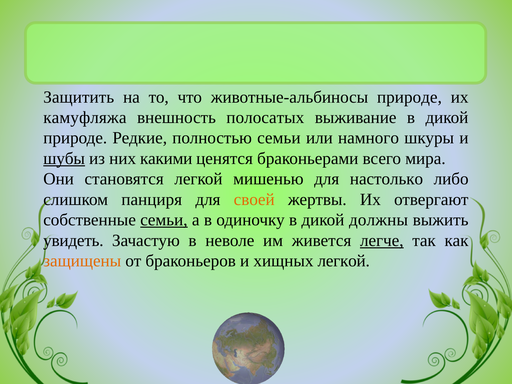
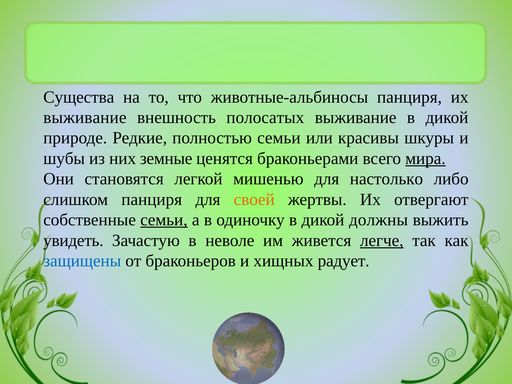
Защитить: Защитить -> Существа (79, 97)
животные-альбиносы природе: природе -> панциря (409, 97)
камуфляжа: камуфляжа -> выживание (85, 118)
намного: намного -> красивы (368, 138)
шубы underline: present -> none (64, 159)
какими: какими -> земные (166, 159)
мира underline: none -> present (425, 159)
защищены colour: orange -> blue (82, 261)
хищных легкой: легкой -> радует (344, 261)
